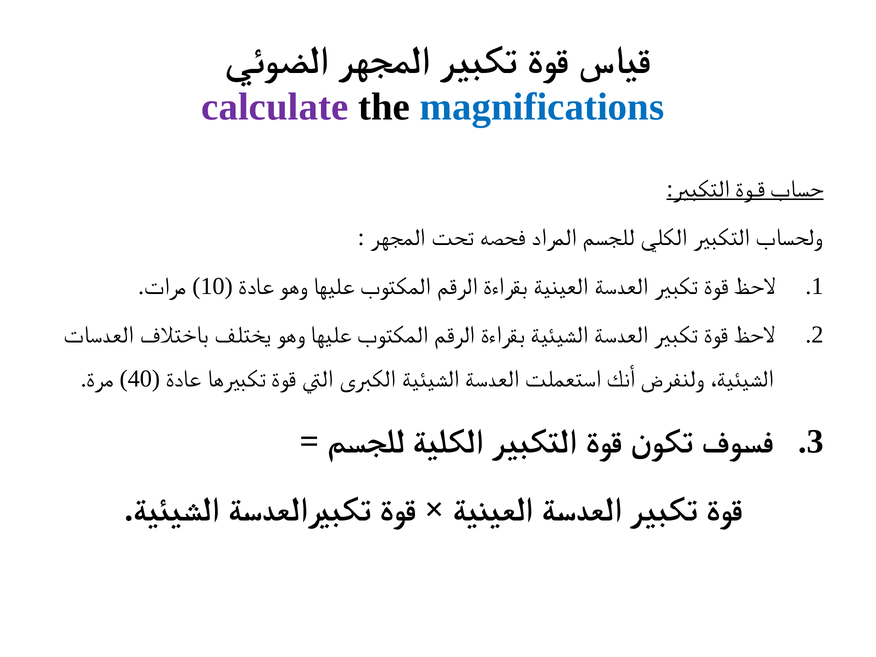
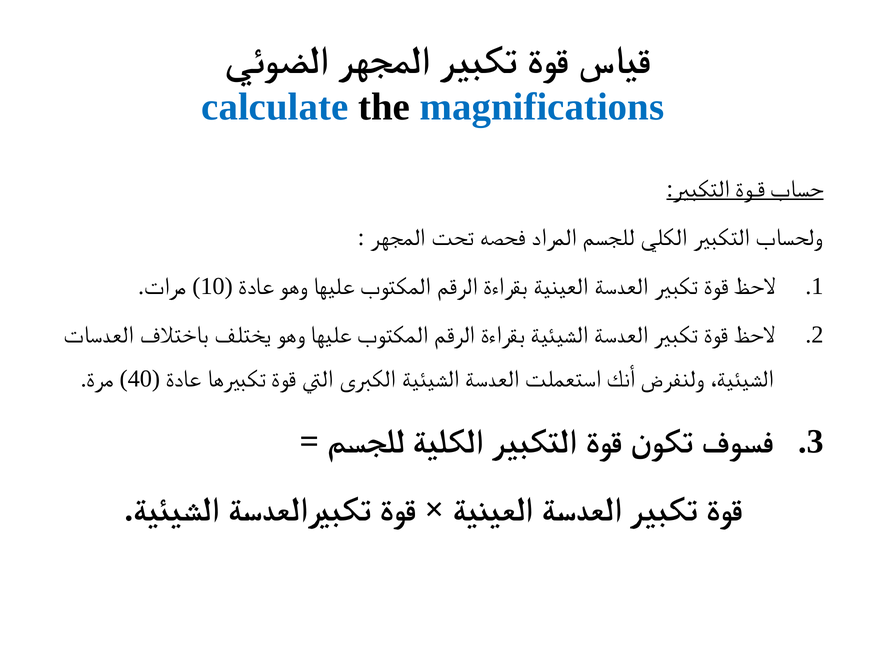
calculate colour: purple -> blue (275, 107)
